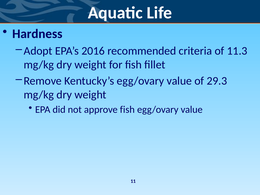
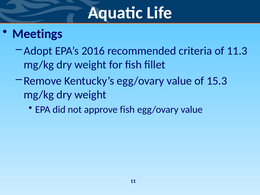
Hardness: Hardness -> Meetings (37, 34)
29.3: 29.3 -> 15.3 (217, 81)
